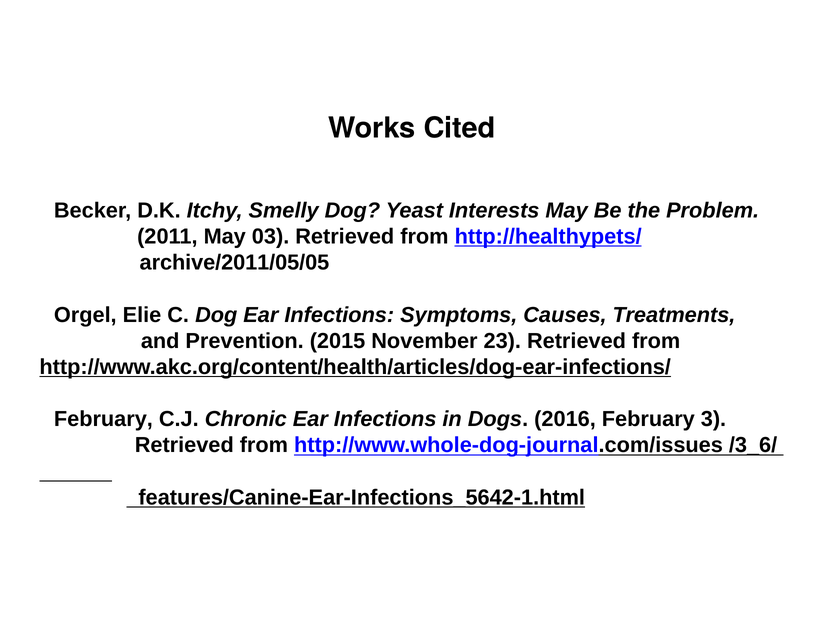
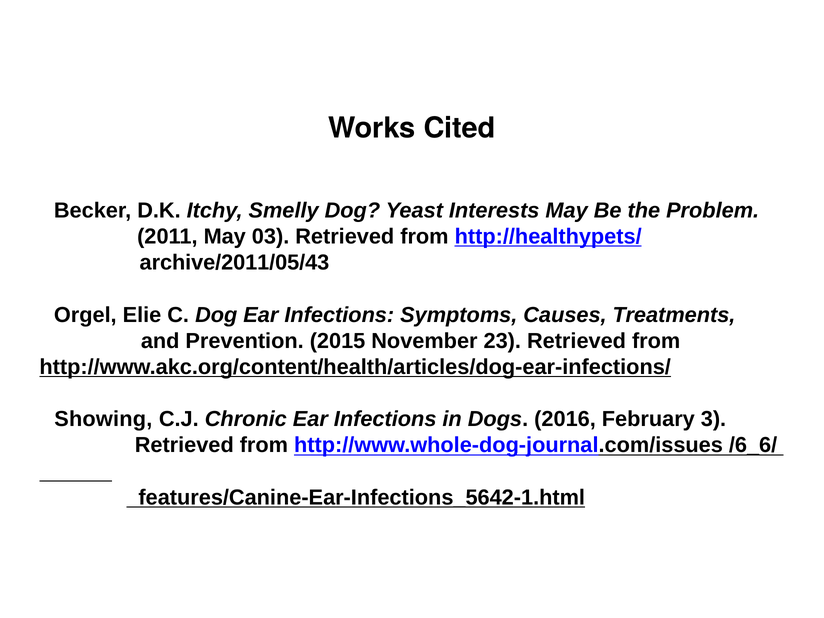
archive/2011/05/05: archive/2011/05/05 -> archive/2011/05/43 (234, 263)
February: February -> Showing (103, 419)
/3_6/: /3_6/ -> /6_6/ (753, 445)
